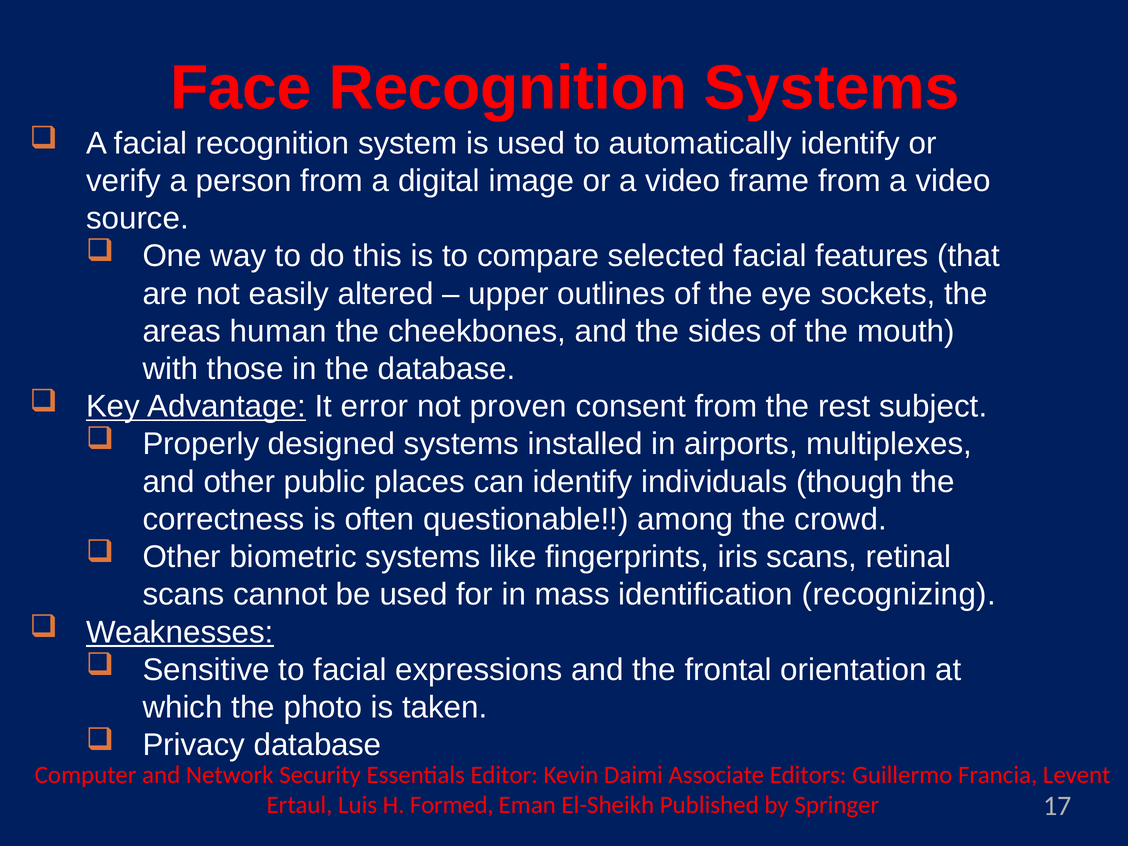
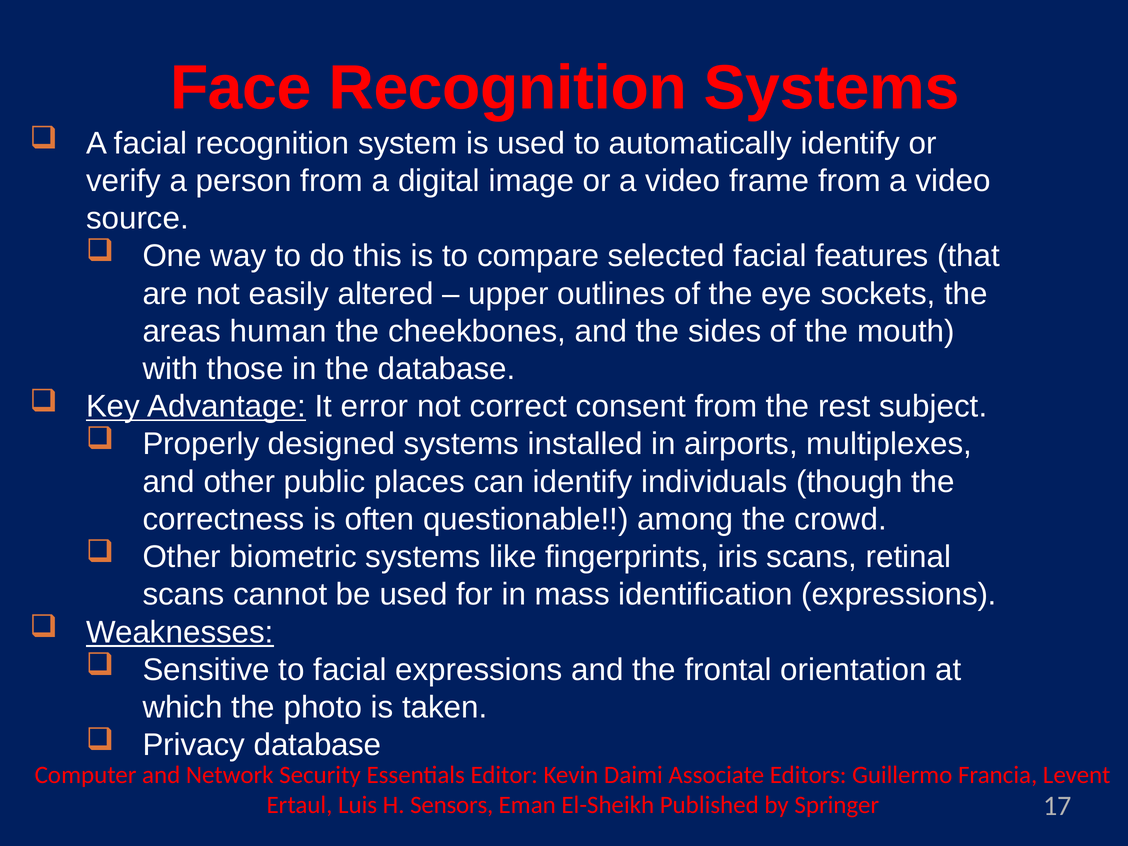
proven: proven -> correct (518, 407)
identification recognizing: recognizing -> expressions (899, 595)
Formed: Formed -> Sensors (452, 805)
